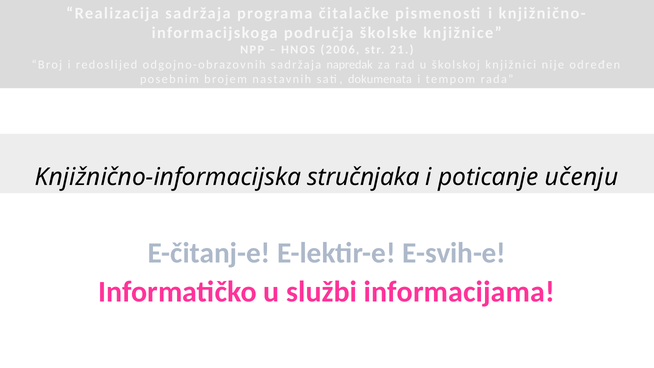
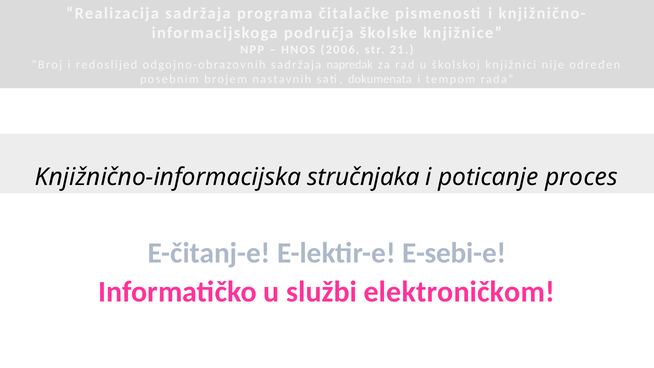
učenju: učenju -> proces (581, 177)
E-svih-e: E-svih-e -> E-sebi-e (454, 253)
informacijama: informacijama -> elektroničkom (459, 292)
